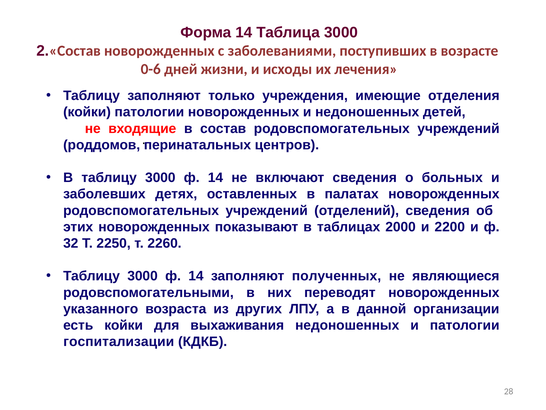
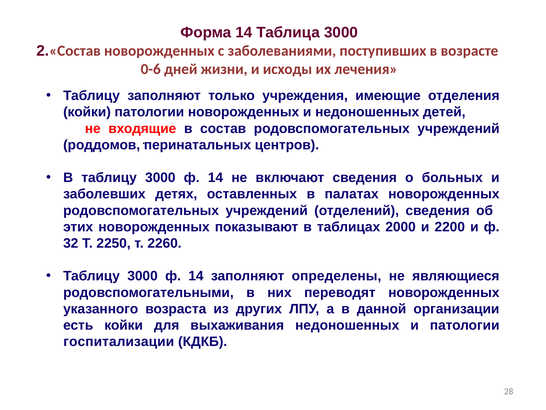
полученных: полученных -> определены (337, 276)
